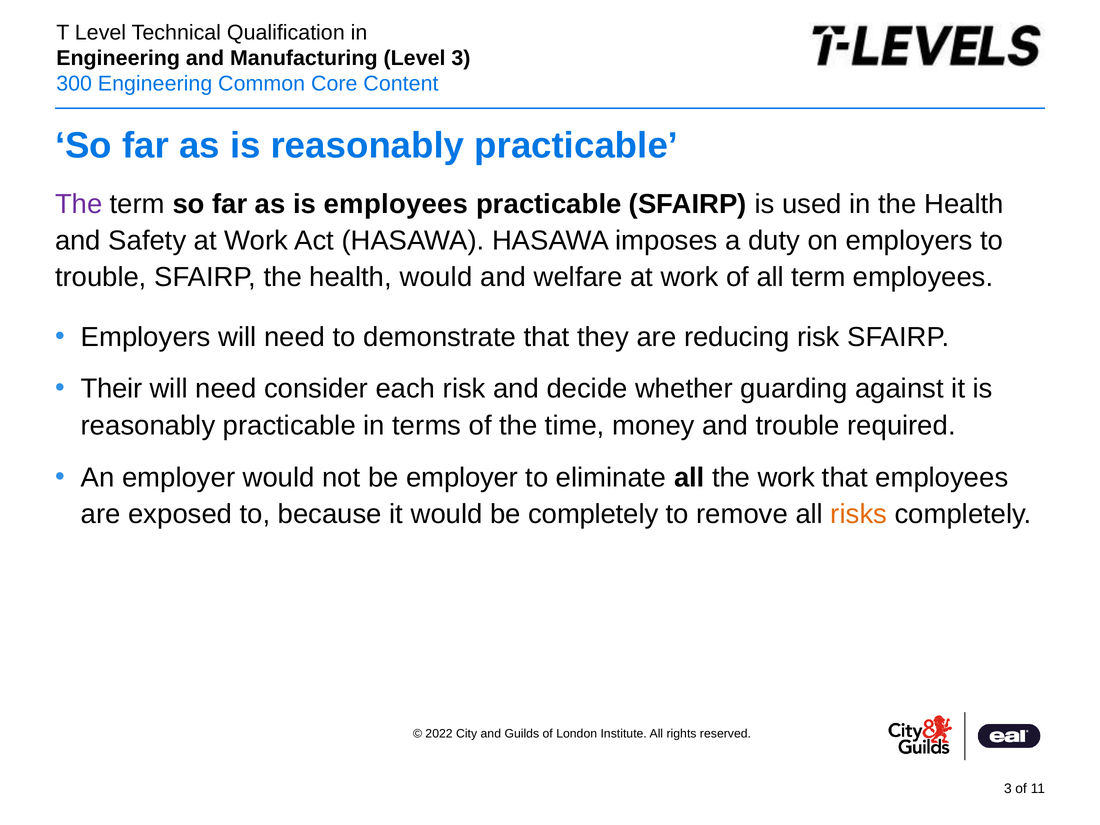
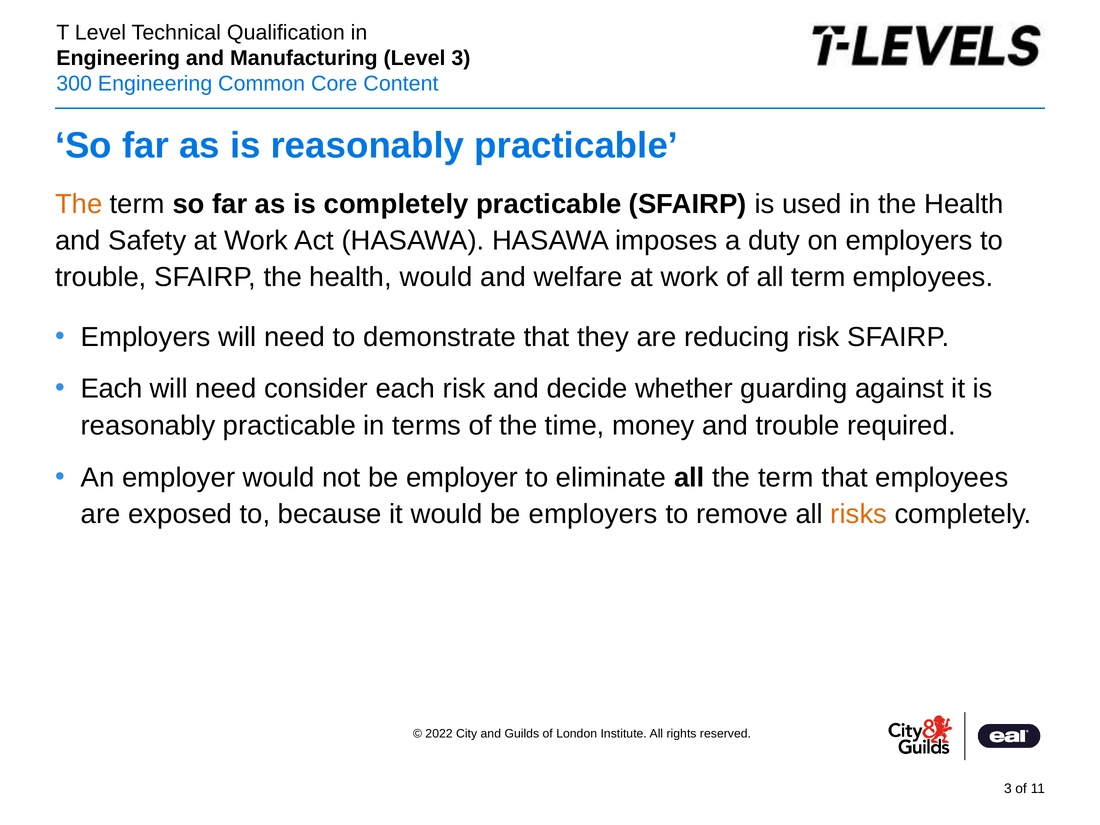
The colour: purple -> orange (79, 204)
is employees: employees -> completely (396, 204)
Their: Their -> Each (112, 389)
all the work: work -> term (786, 477)
be completely: completely -> employers (593, 514)
